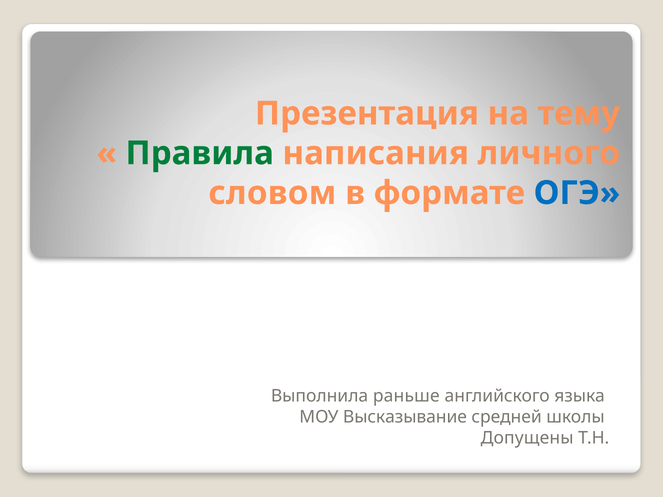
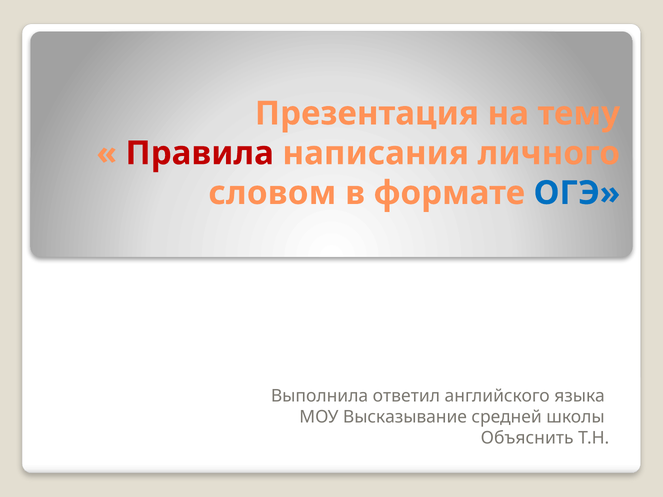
Правила colour: green -> red (200, 153)
раньше: раньше -> ответил (406, 396)
Допущены: Допущены -> Объяснить (527, 438)
